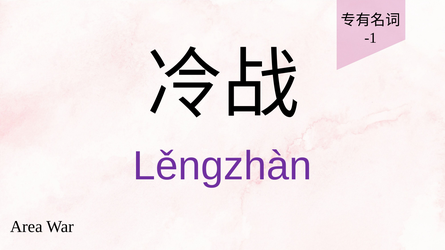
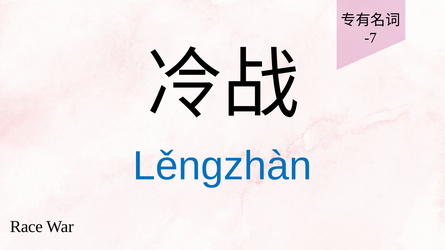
-1: -1 -> -7 (371, 38)
Lěngzhàn colour: purple -> blue (222, 166)
Area: Area -> Race (26, 227)
